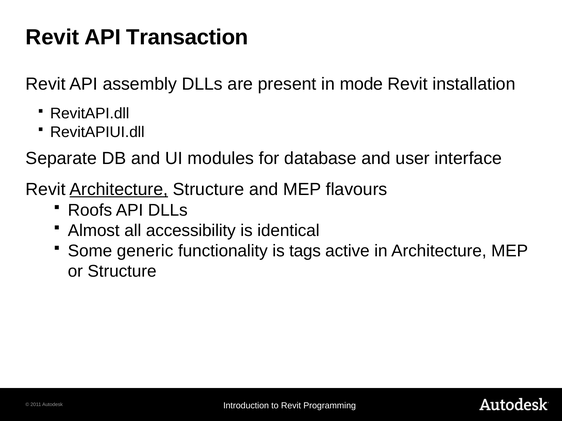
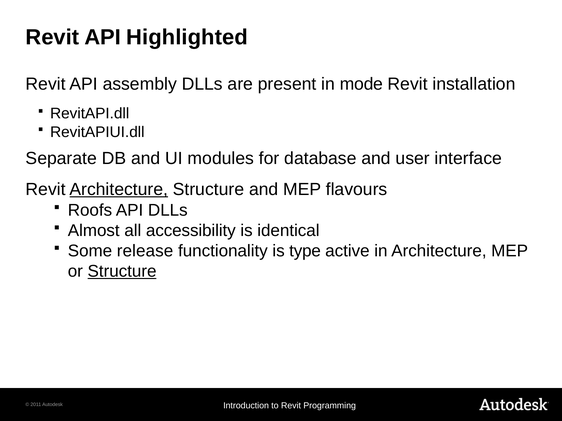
Transaction: Transaction -> Highlighted (187, 37)
generic: generic -> release (145, 251)
tags: tags -> type (305, 251)
Structure underline: none -> present (122, 272)
